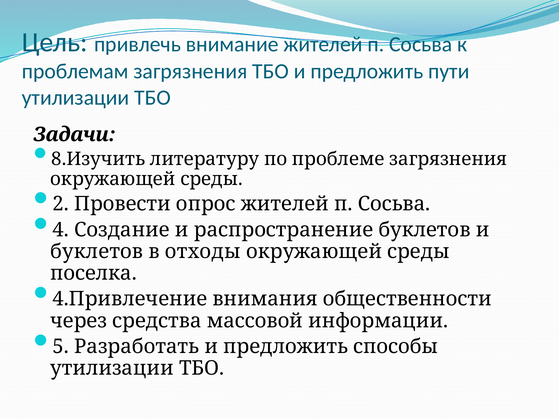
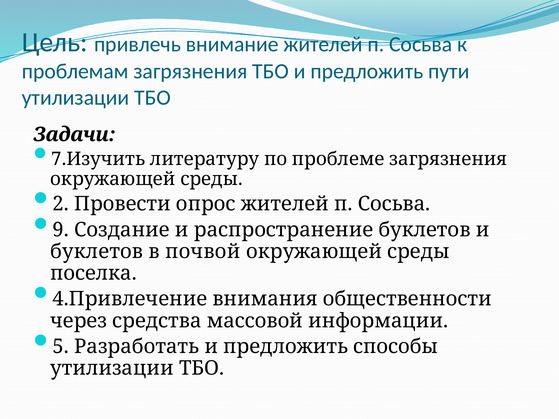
8.Изучить: 8.Изучить -> 7.Изучить (98, 159)
4: 4 -> 9 (61, 230)
отходы: отходы -> почвой (203, 252)
